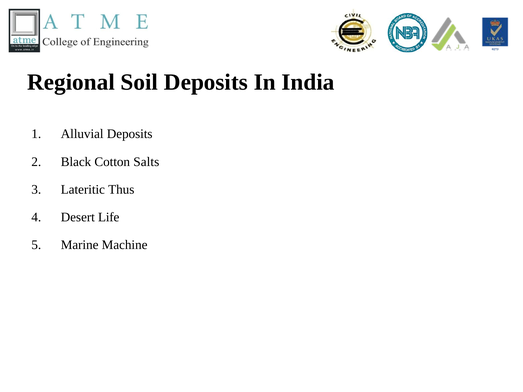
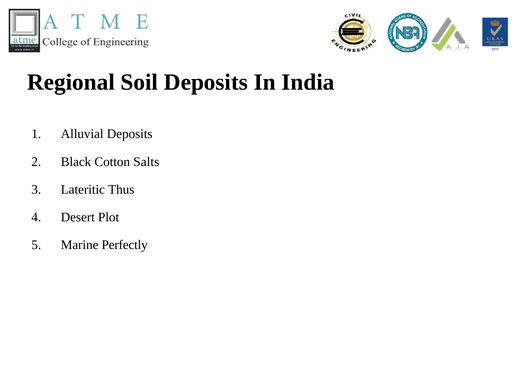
Life: Life -> Plot (109, 217)
Machine: Machine -> Perfectly (125, 245)
